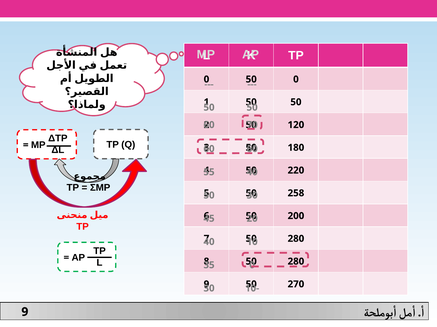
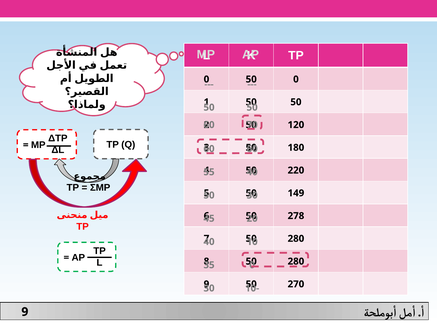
258: 258 -> 149 (296, 194)
200: 200 -> 278 (296, 216)
